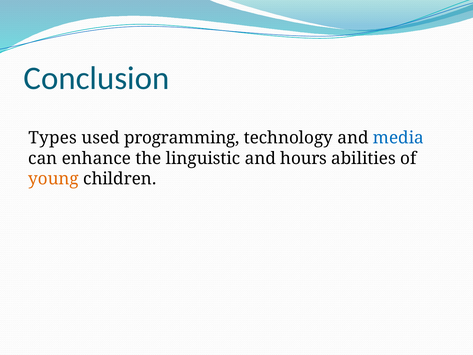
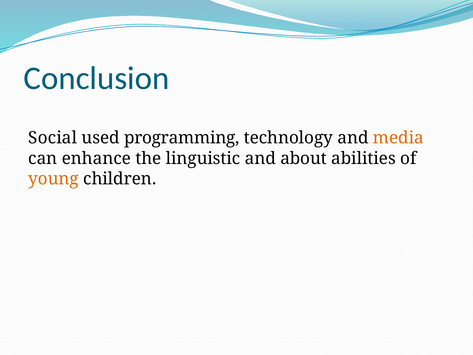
Types: Types -> Social (53, 138)
media colour: blue -> orange (398, 138)
hours: hours -> about (304, 158)
